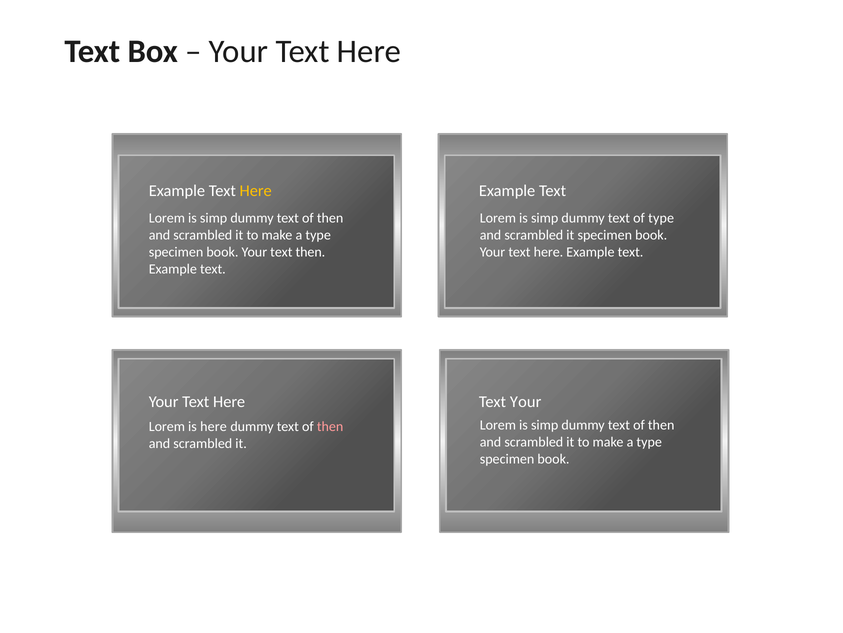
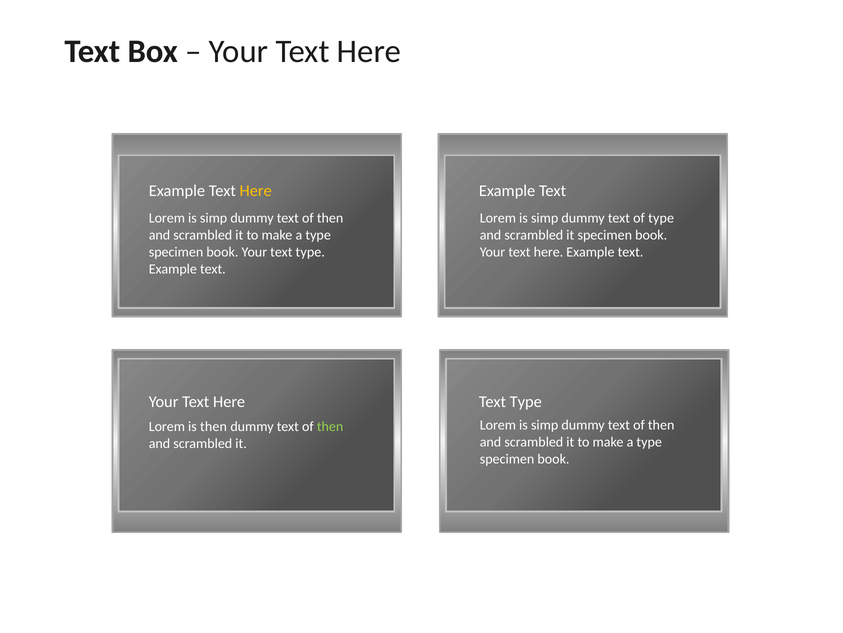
Your text then: then -> type (310, 252)
Here Text Your: Your -> Type (526, 401)
is here: here -> then (214, 426)
then colour: pink -> light green (330, 426)
